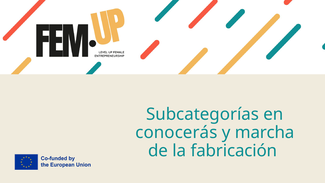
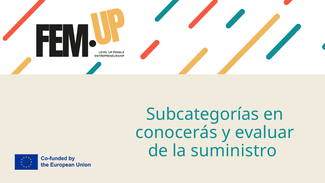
marcha: marcha -> evaluar (265, 132)
fabricación: fabricación -> suministro (234, 151)
